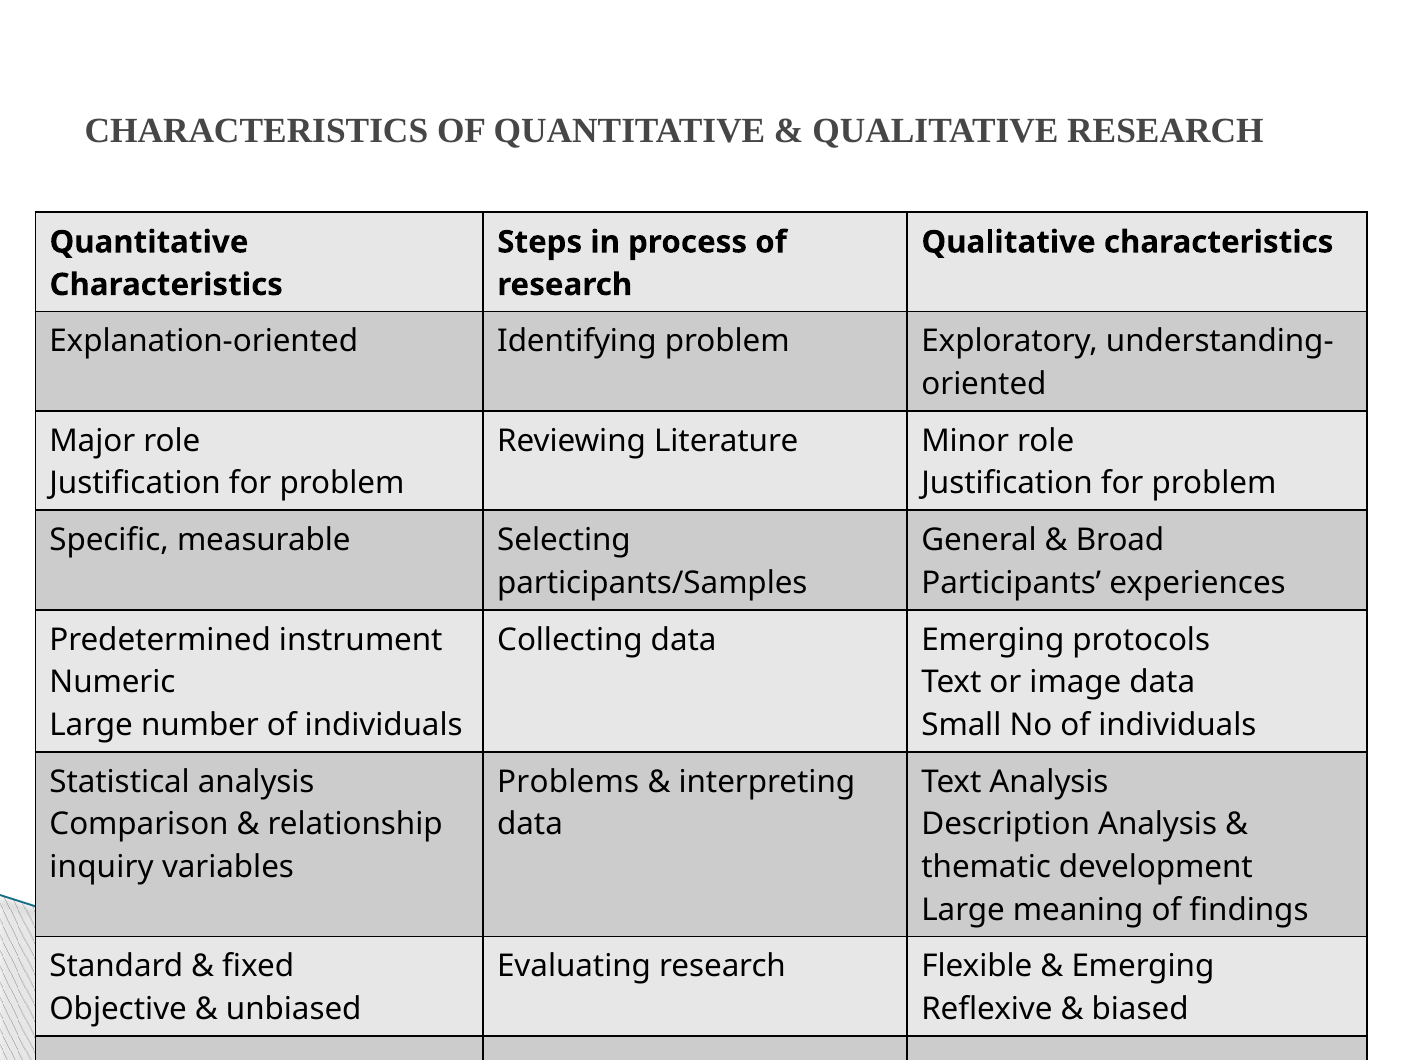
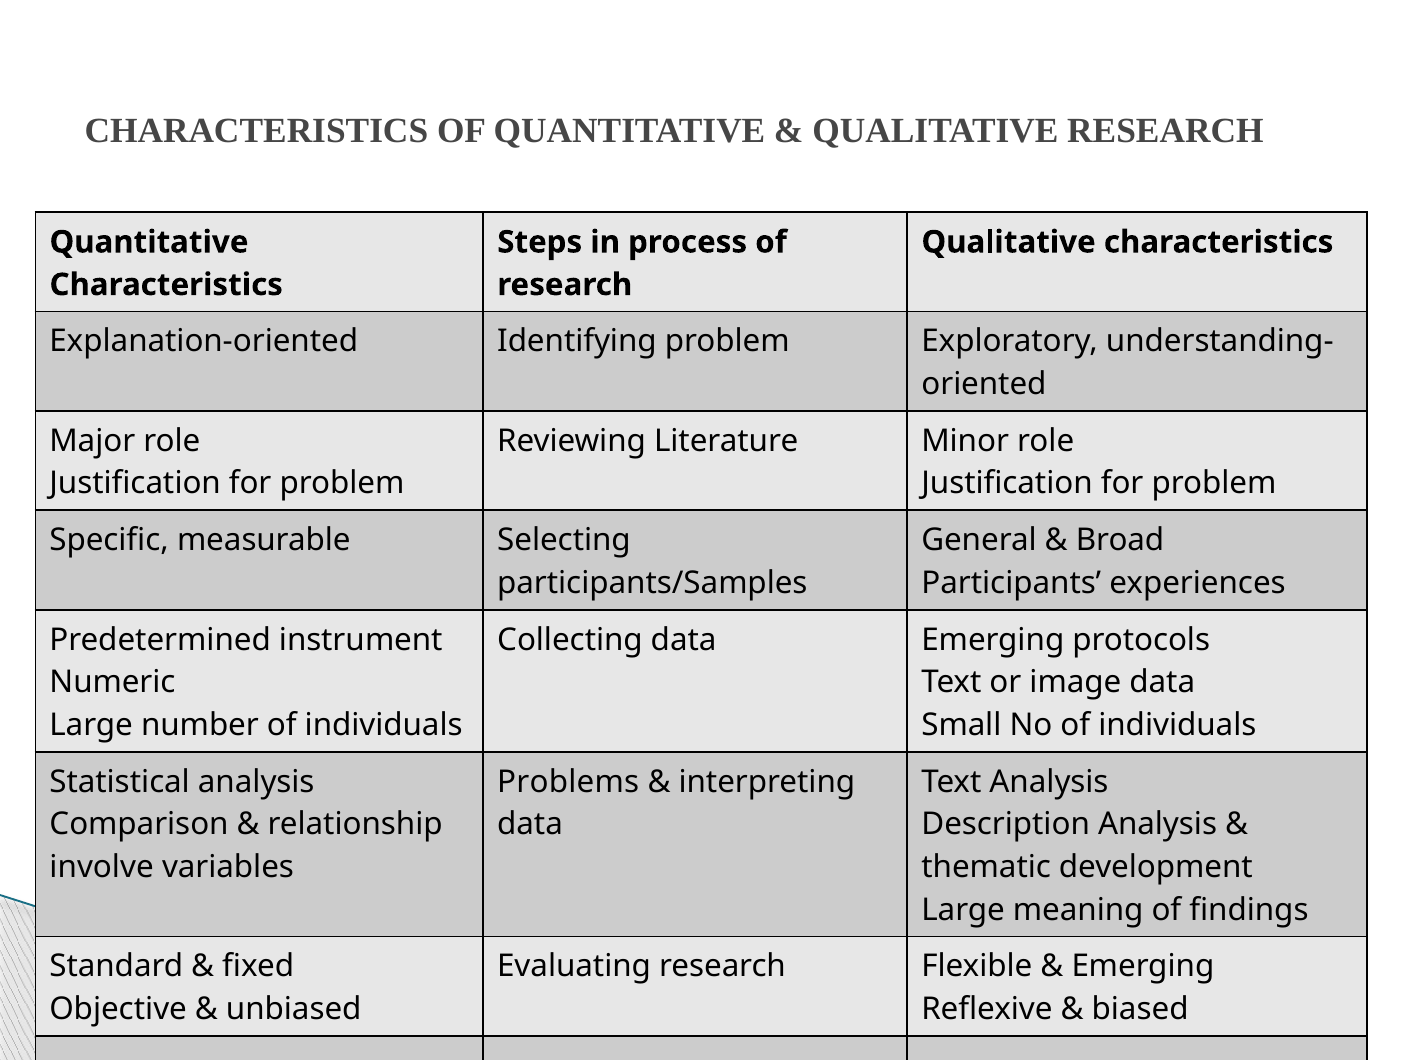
inquiry: inquiry -> involve (102, 868)
